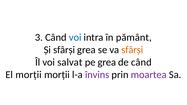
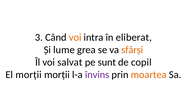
voi colour: blue -> orange (75, 37)
pământ: pământ -> eliberat (134, 37)
Și sfârși: sfârși -> lume (64, 50)
pe grea: grea -> sunt (107, 62)
de când: când -> copil (141, 62)
moartea colour: purple -> orange (149, 75)
